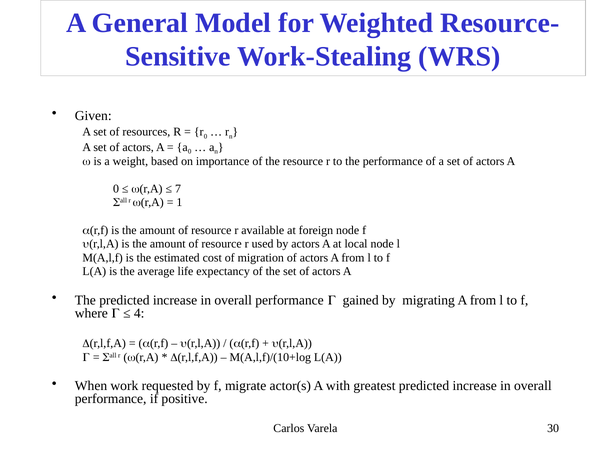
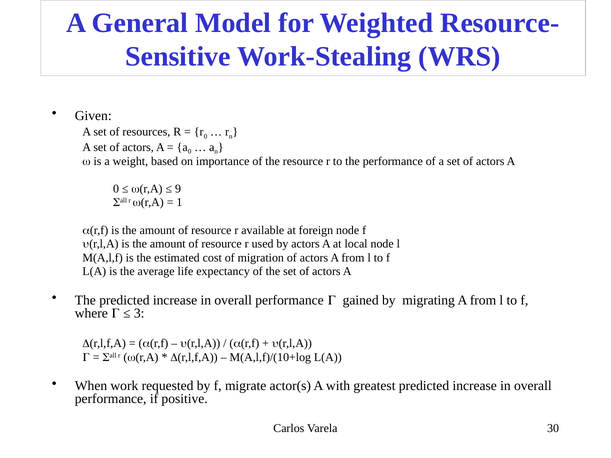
7: 7 -> 9 (178, 189)
4: 4 -> 3 (139, 313)
